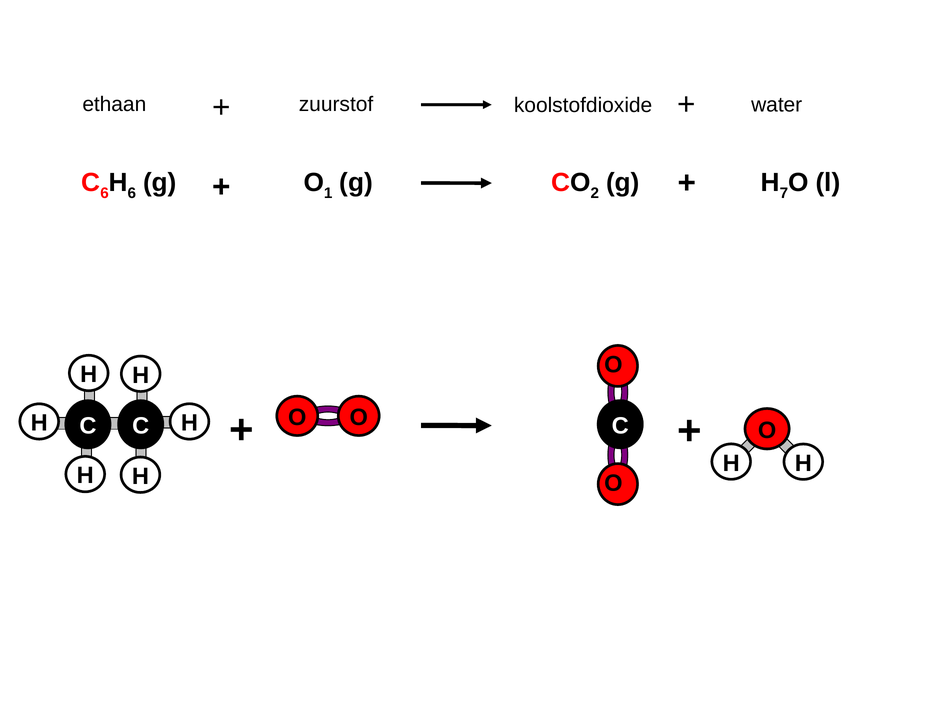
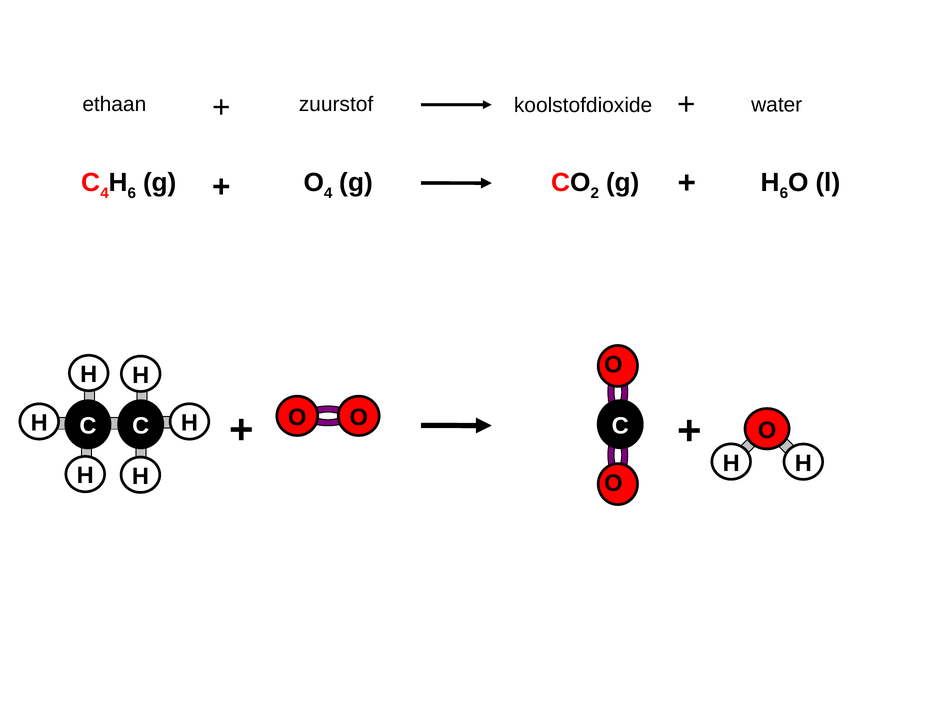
C 6: 6 -> 4 (105, 193)
O 1: 1 -> 4 (328, 193)
3 H 7: 7 -> 6 (784, 193)
